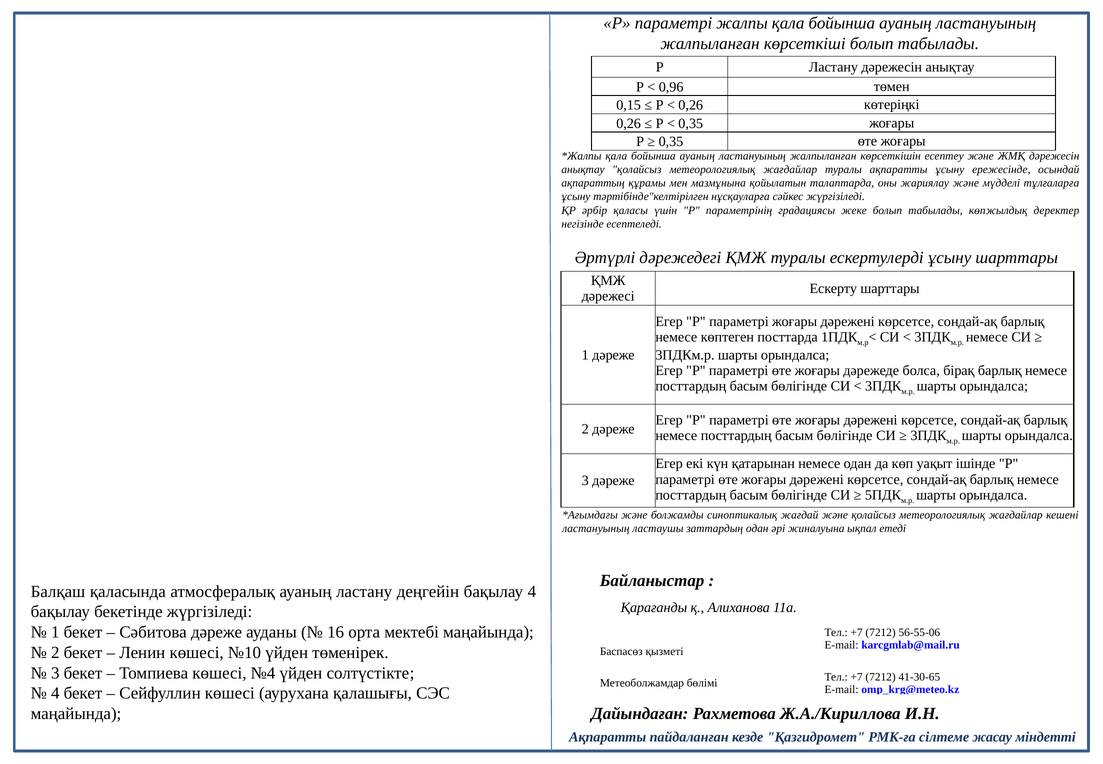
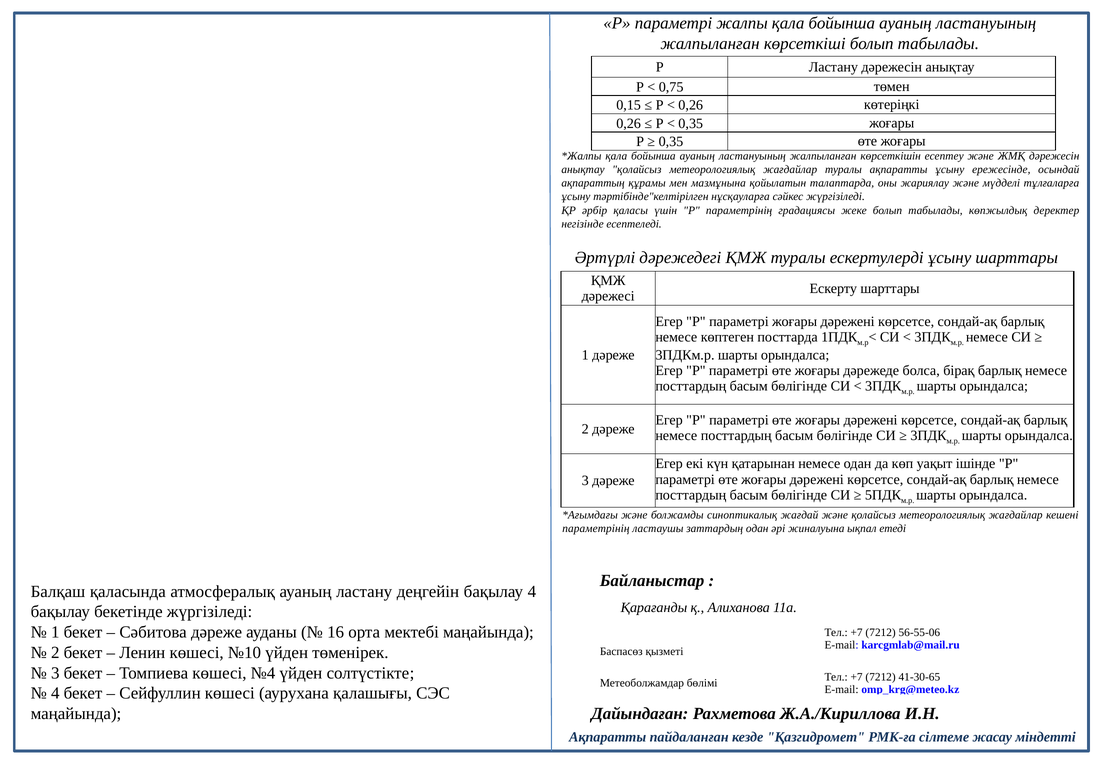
0,96: 0,96 -> 0,75 (671, 87)
ластануының: ластануының -> параметрінің (596, 528)
